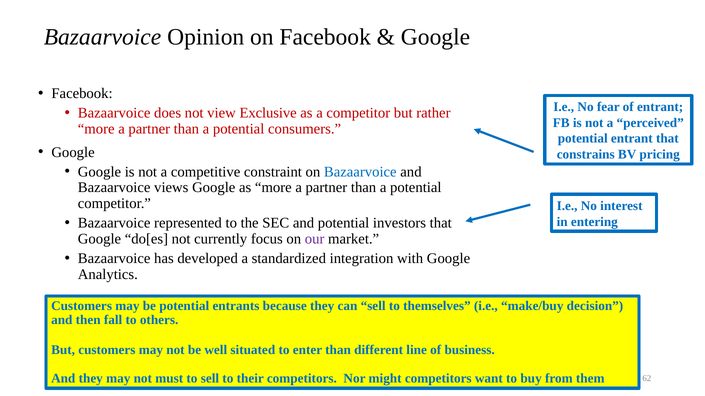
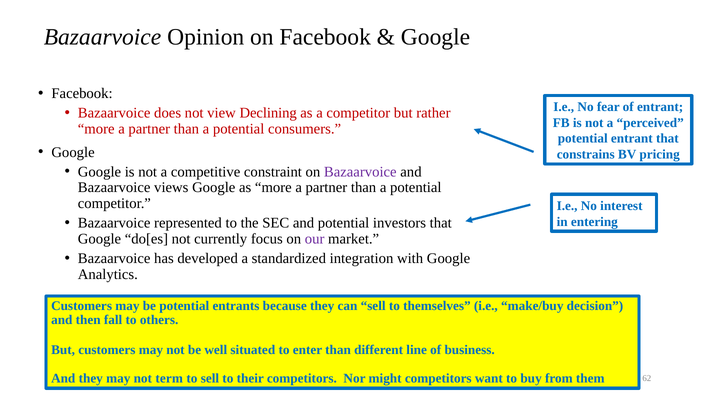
Exclusive: Exclusive -> Declining (268, 113)
Bazaarvoice colour: blue -> purple (360, 172)
must: must -> term (169, 379)
